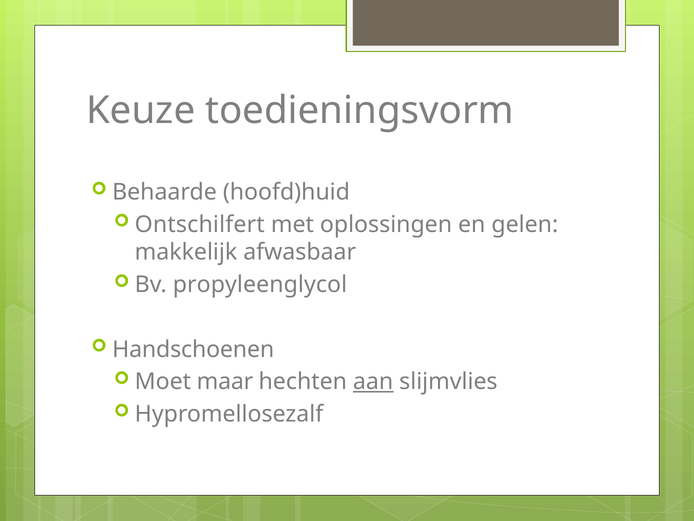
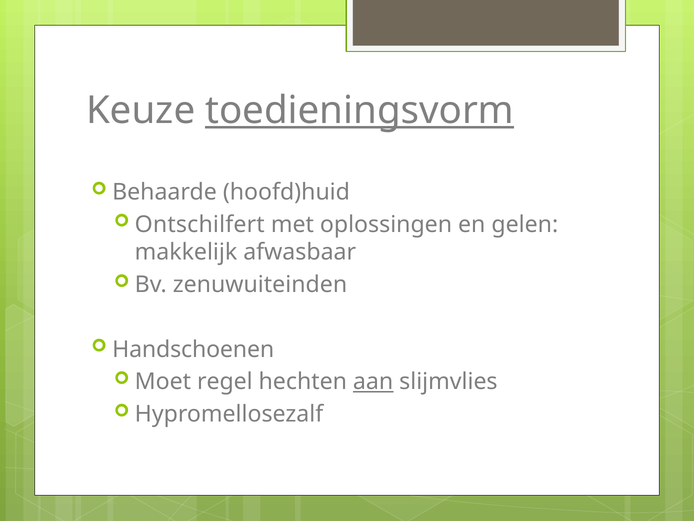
toedieningsvorm underline: none -> present (360, 111)
propyleenglycol: propyleenglycol -> zenuwuiteinden (260, 284)
maar: maar -> regel (225, 381)
